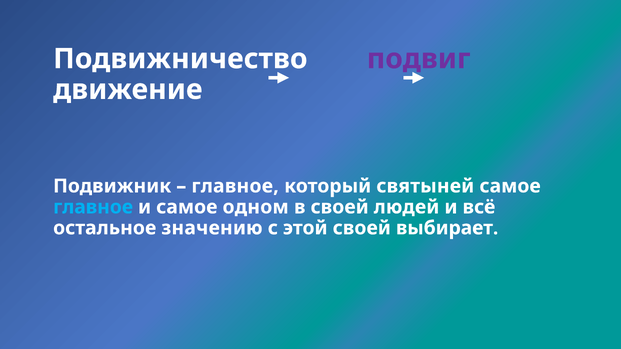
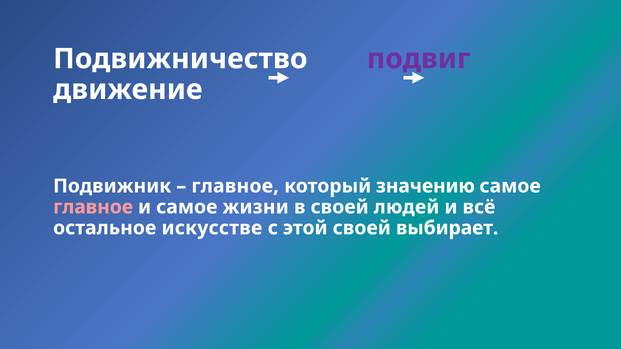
святыней: святыней -> значению (425, 186)
главное colour: light blue -> pink (93, 207)
одном: одном -> жизни (256, 207)
значению: значению -> искусстве (212, 228)
